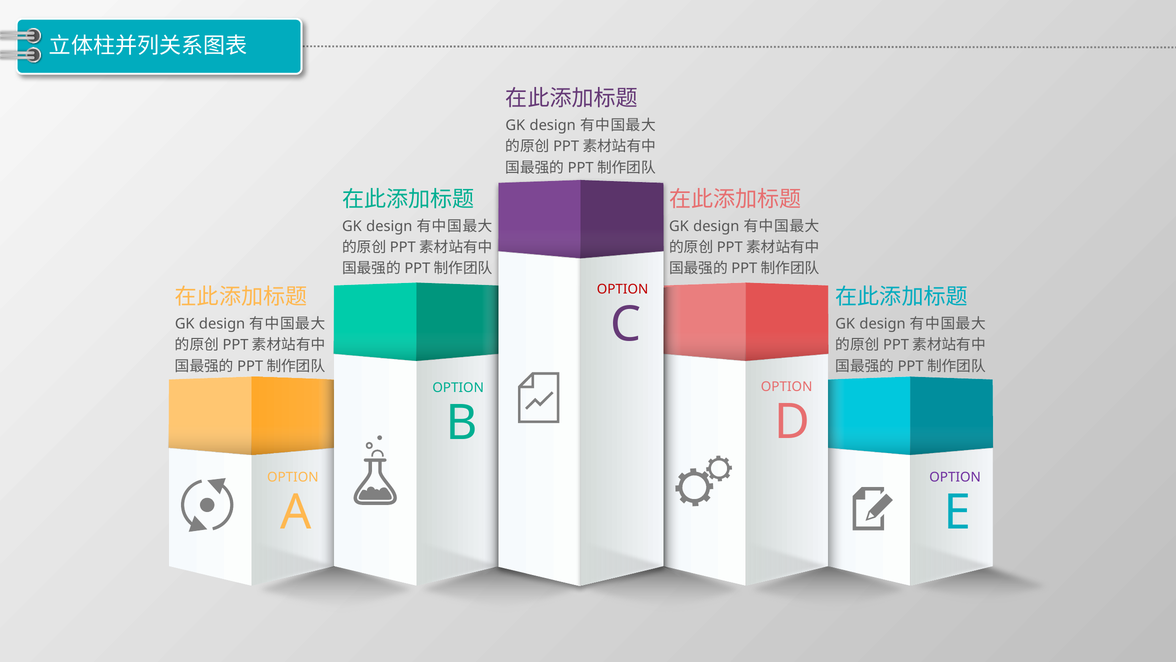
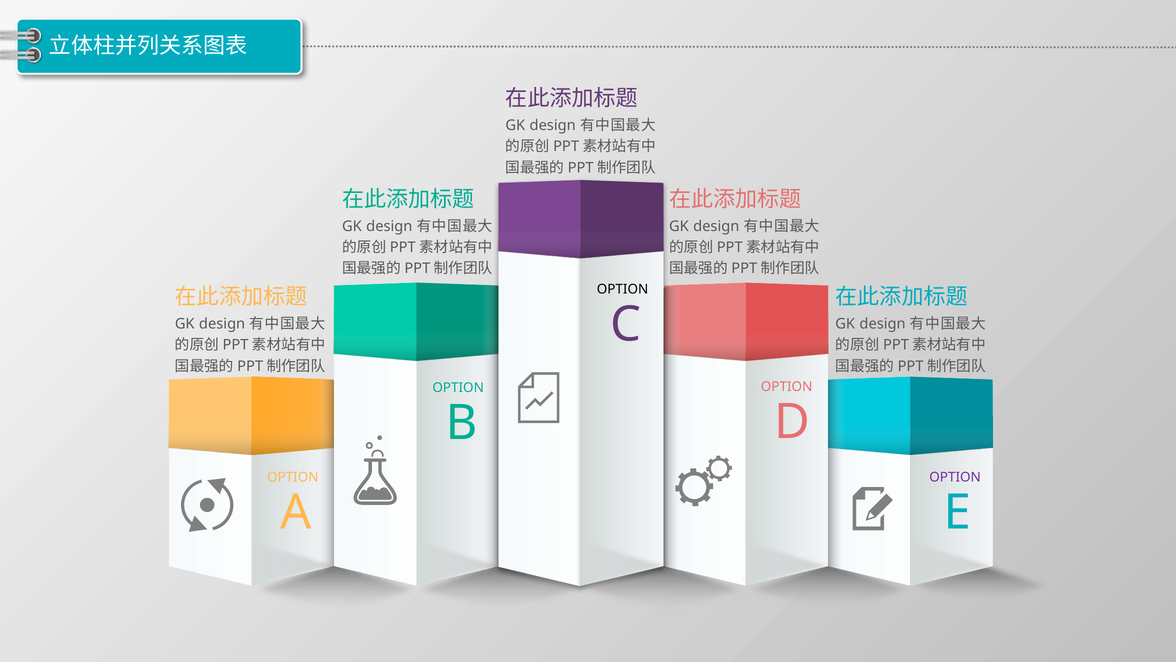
OPTION colour: red -> black (623, 289)
